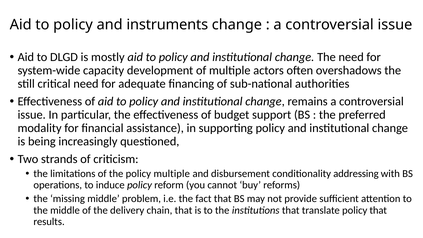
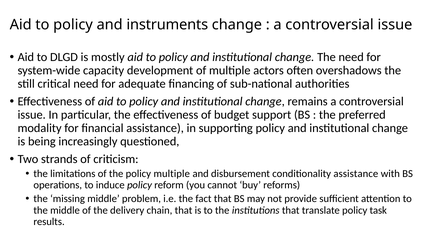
conditionality addressing: addressing -> assistance (356, 174)
policy that: that -> task (378, 210)
